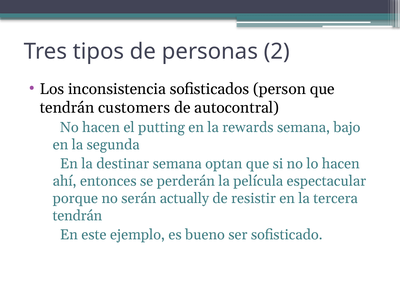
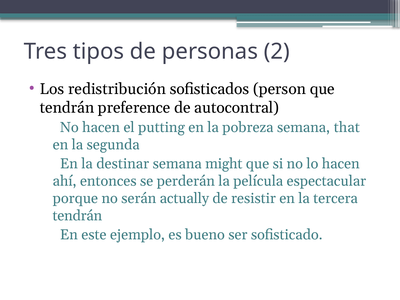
inconsistencia: inconsistencia -> redistribución (117, 89)
customers: customers -> preference (134, 108)
rewards: rewards -> pobreza (248, 127)
bajo: bajo -> that (347, 127)
optan: optan -> might (224, 164)
